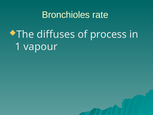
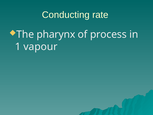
Bronchioles: Bronchioles -> Conducting (66, 15)
diffuses: diffuses -> pharynx (56, 34)
